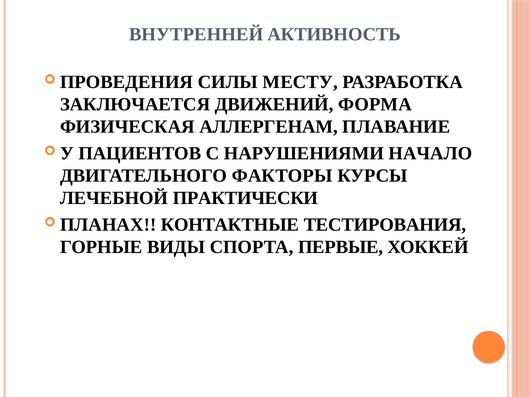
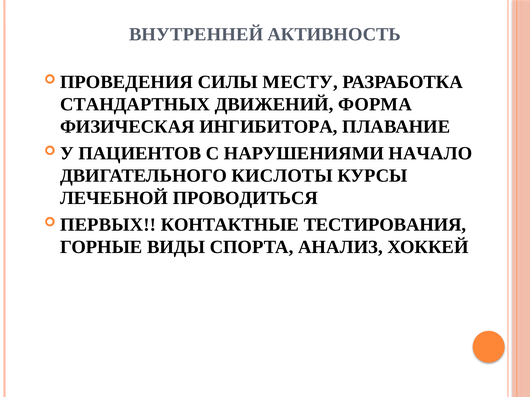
ЗАКЛЮЧАЕТСЯ: ЗАКЛЮЧАЕТСЯ -> СТАНДАРТНЫХ (135, 104)
АЛЛЕРГЕНАМ: АЛЛЕРГЕНАМ -> ИНГИБИТОРА (269, 127)
ФАКТОРЫ: ФАКТОРЫ -> КИСЛОТЫ (282, 176)
ПРАКТИЧЕСКИ: ПРАКТИЧЕСКИ -> ПРОВОДИТЬСЯ (245, 198)
ПЛАНАХ: ПЛАНАХ -> ПЕРВЫХ (108, 225)
ПЕРВЫЕ: ПЕРВЫЕ -> АНАЛИЗ (340, 247)
